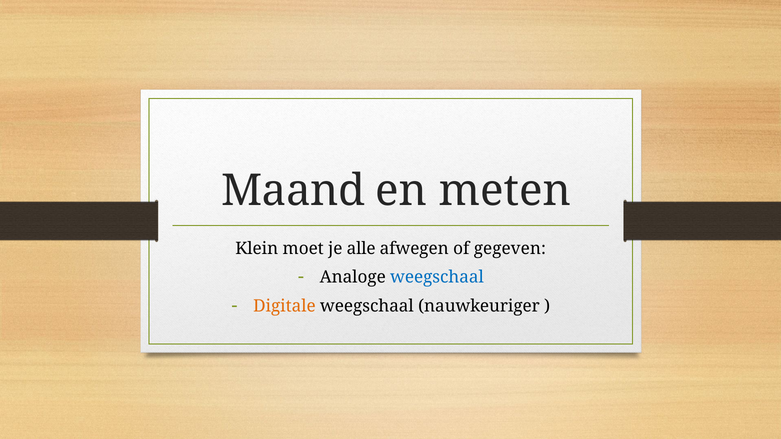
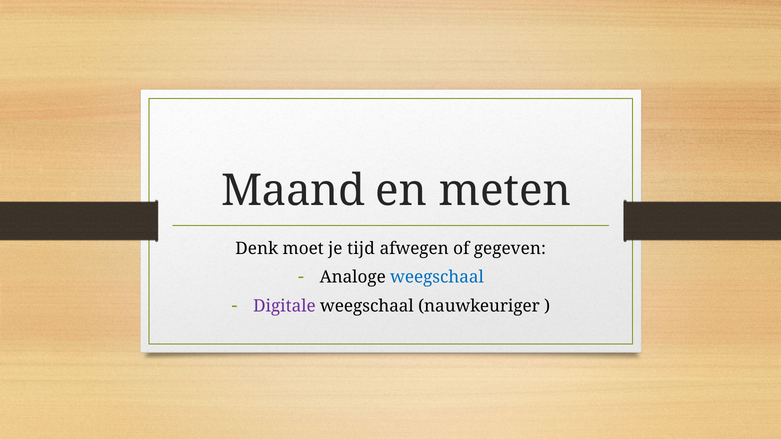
Klein: Klein -> Denk (257, 249)
alle: alle -> tijd (361, 249)
Digitale colour: orange -> purple (284, 306)
